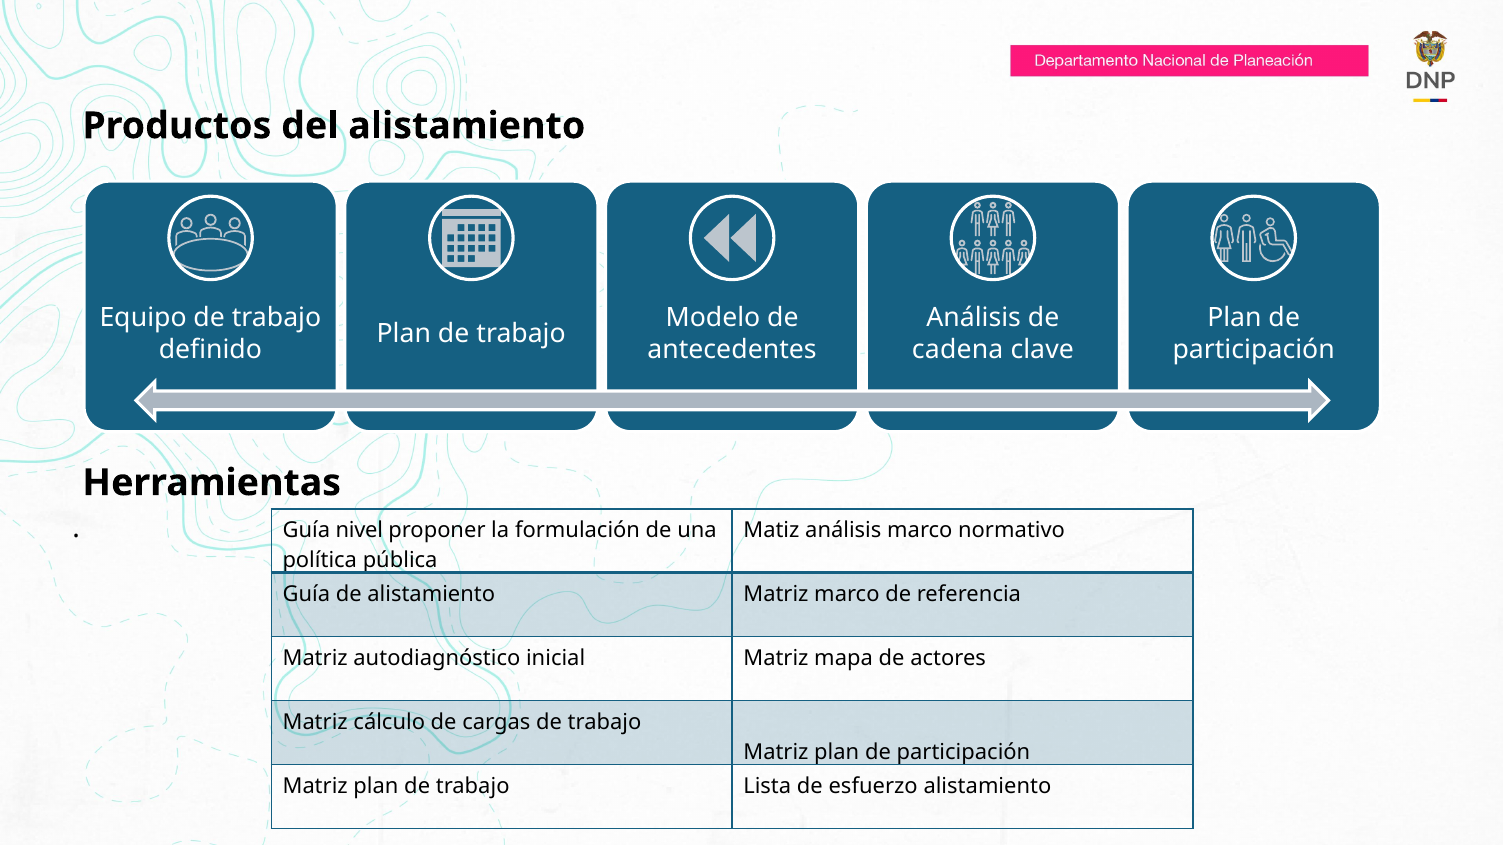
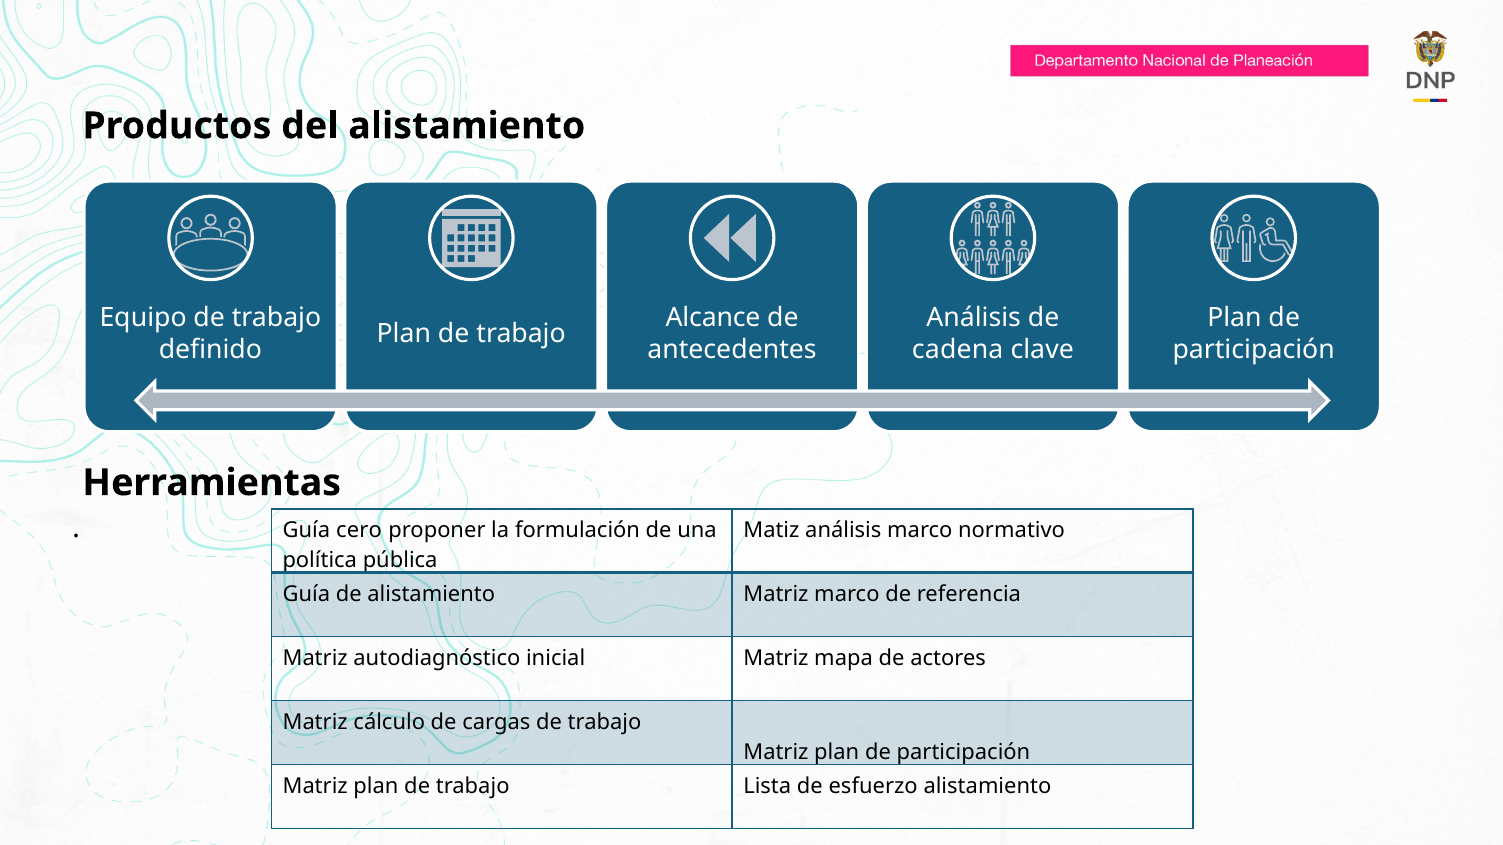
Modelo: Modelo -> Alcance (713, 317)
nivel: nivel -> cero (359, 531)
